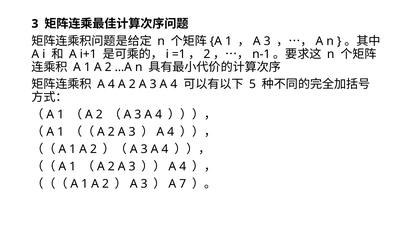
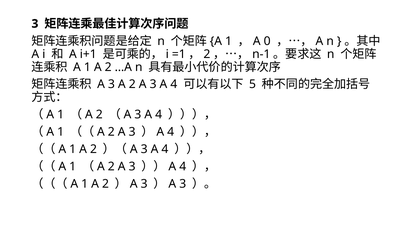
3: 3 -> 0 (267, 41)
4: 4 -> 3 (111, 84)
7: 7 -> 3 (183, 184)
